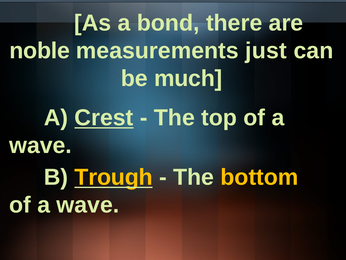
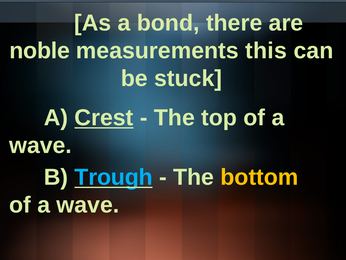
just: just -> this (266, 51)
much: much -> stuck (188, 78)
Trough colour: yellow -> light blue (114, 177)
